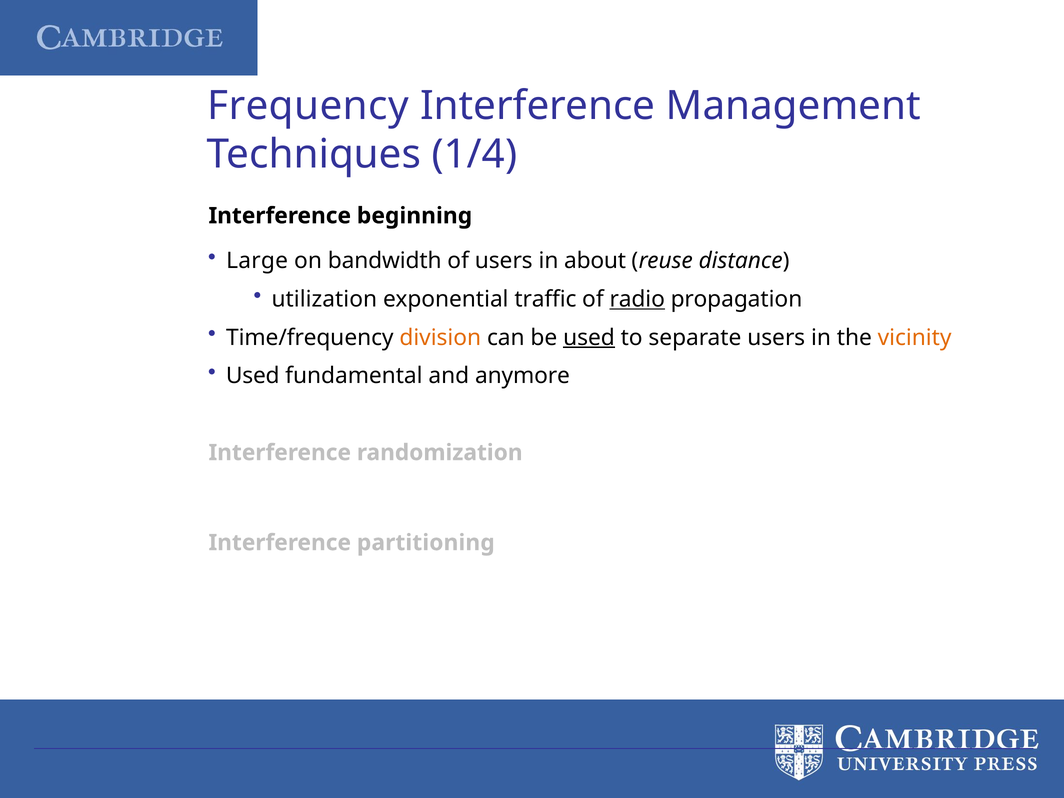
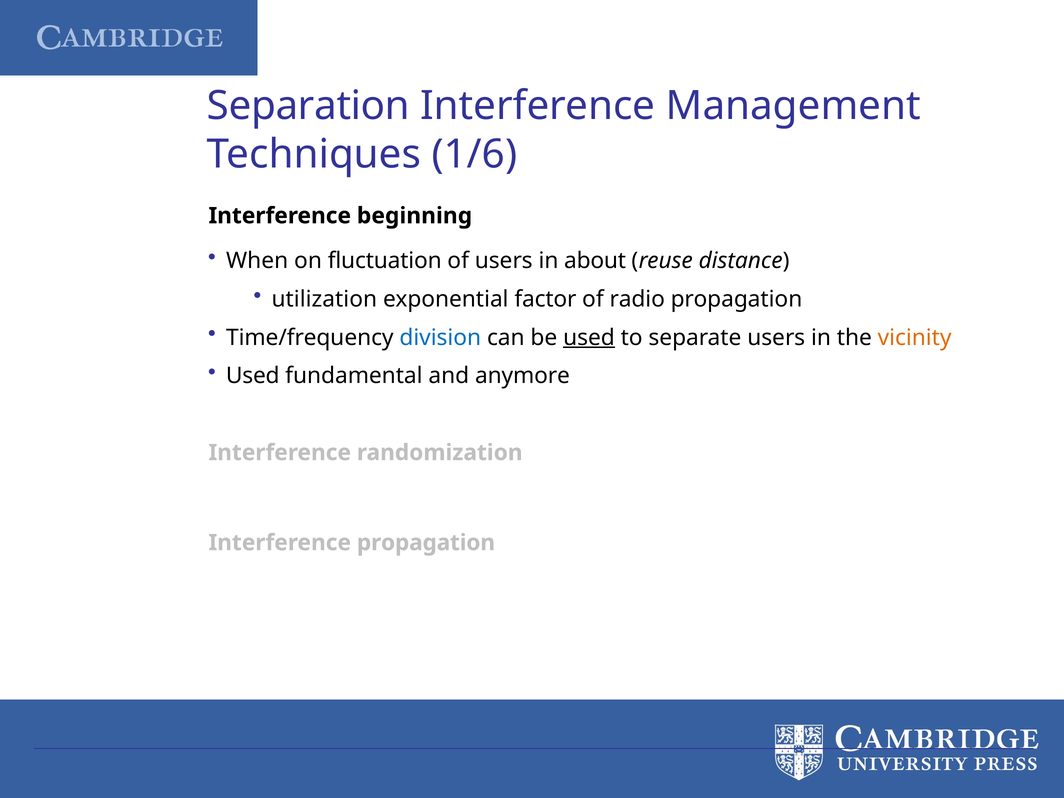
Frequency: Frequency -> Separation (308, 106)
1/4: 1/4 -> 1/6 (474, 155)
Large: Large -> When (257, 261)
bandwidth: bandwidth -> fluctuation (385, 261)
traffic: traffic -> factor (545, 299)
radio underline: present -> none (637, 299)
division colour: orange -> blue (440, 338)
Interference partitioning: partitioning -> propagation (426, 543)
